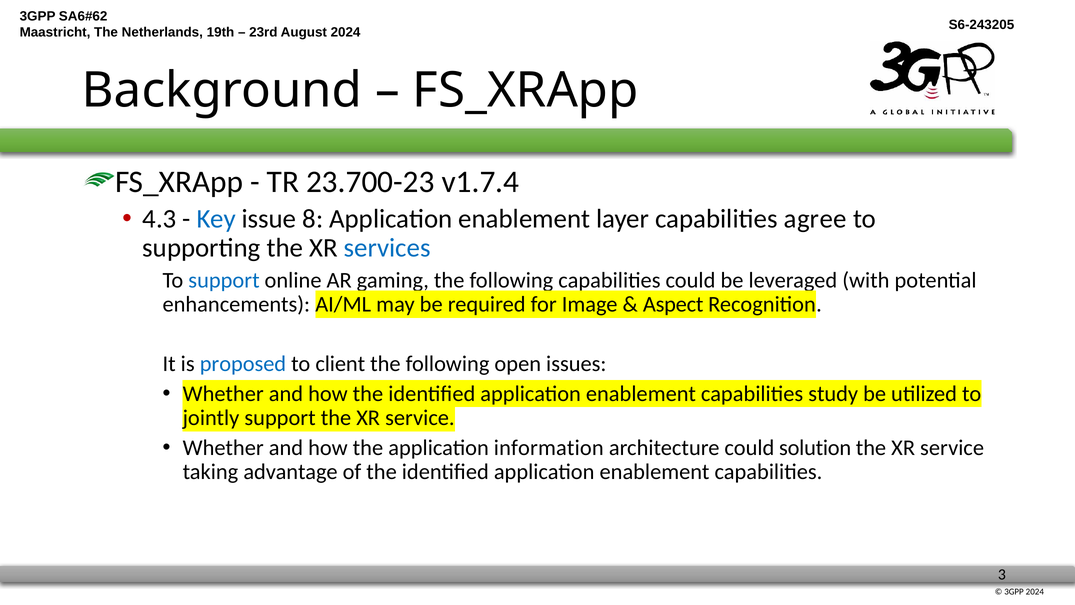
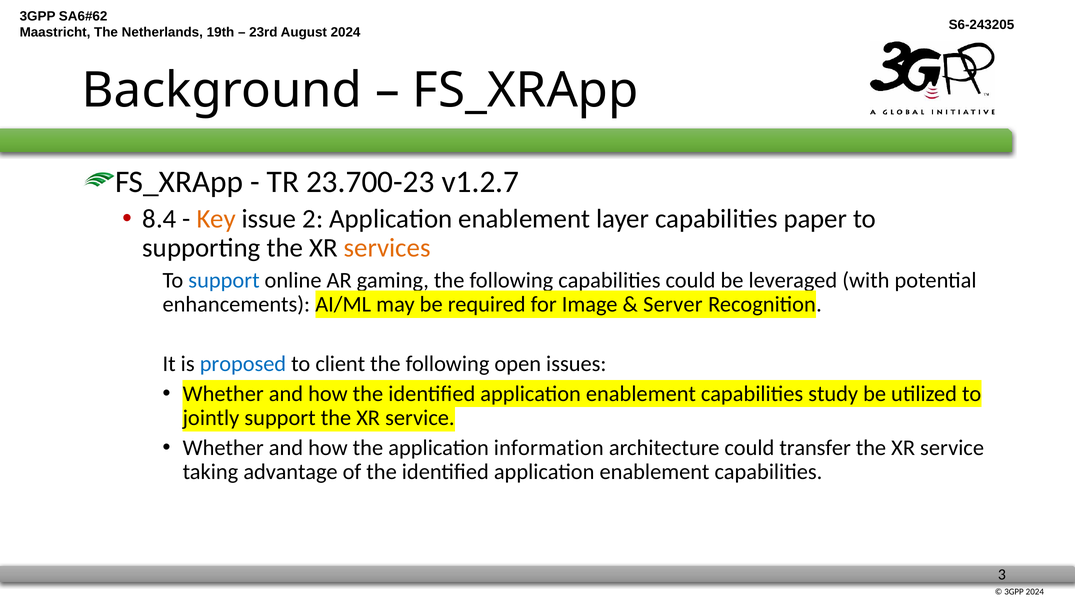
v1.7.4: v1.7.4 -> v1.2.7 (480, 182)
4.3: 4.3 -> 8.4 (159, 219)
Key colour: blue -> orange (216, 219)
8: 8 -> 2 (313, 219)
agree: agree -> paper (815, 219)
services colour: blue -> orange (387, 248)
Aspect: Aspect -> Server (673, 304)
solution: solution -> transfer (815, 447)
